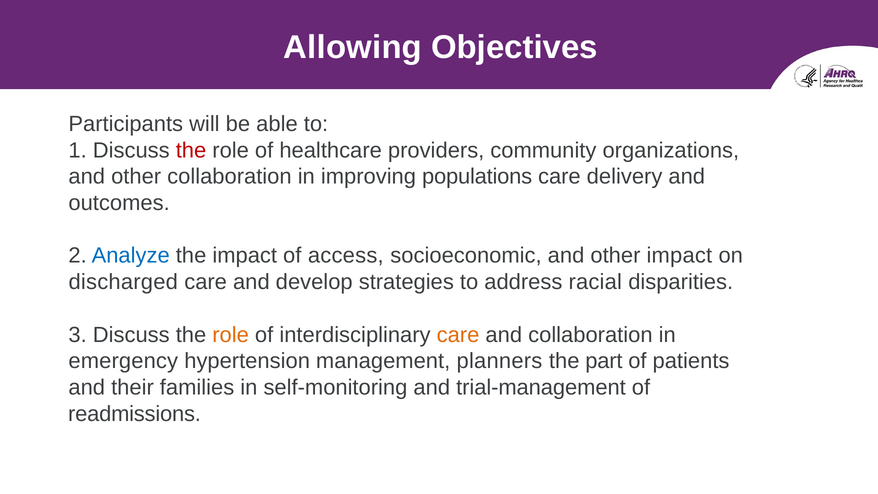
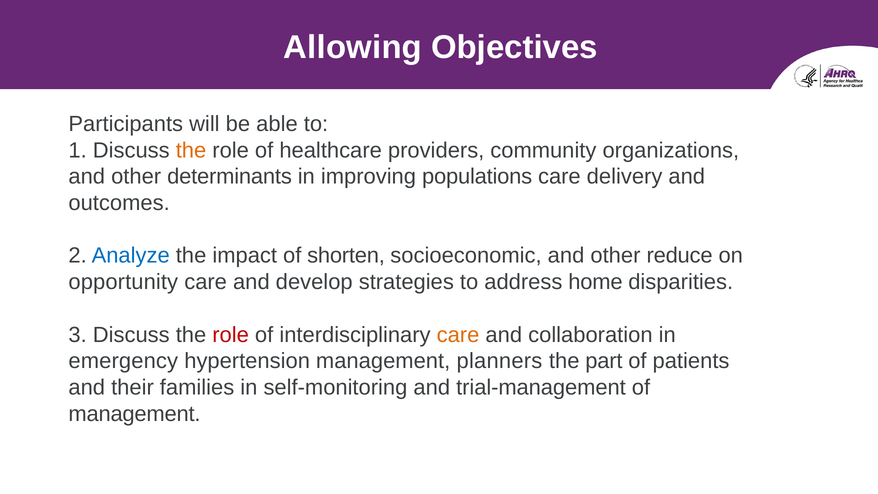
the colour: red -> orange (191, 150)
other collaboration: collaboration -> determinants (230, 177)
access: access -> shorten (346, 256)
other impact: impact -> reduce (680, 256)
discharged: discharged -> opportunity (123, 282)
racial: racial -> home (595, 282)
role colour: orange -> red (231, 335)
readmissions: readmissions -> management (134, 414)
